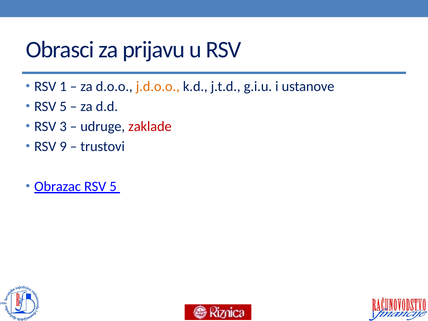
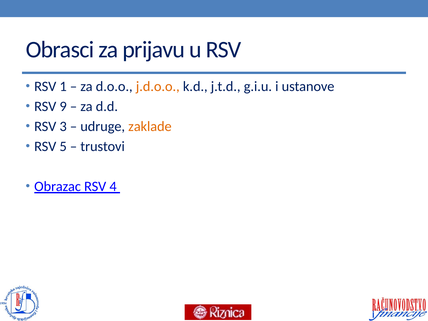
5: 5 -> 9 (63, 107)
zaklade colour: red -> orange (150, 127)
9: 9 -> 5 (63, 147)
Obrazac RSV 5: 5 -> 4 (113, 186)
